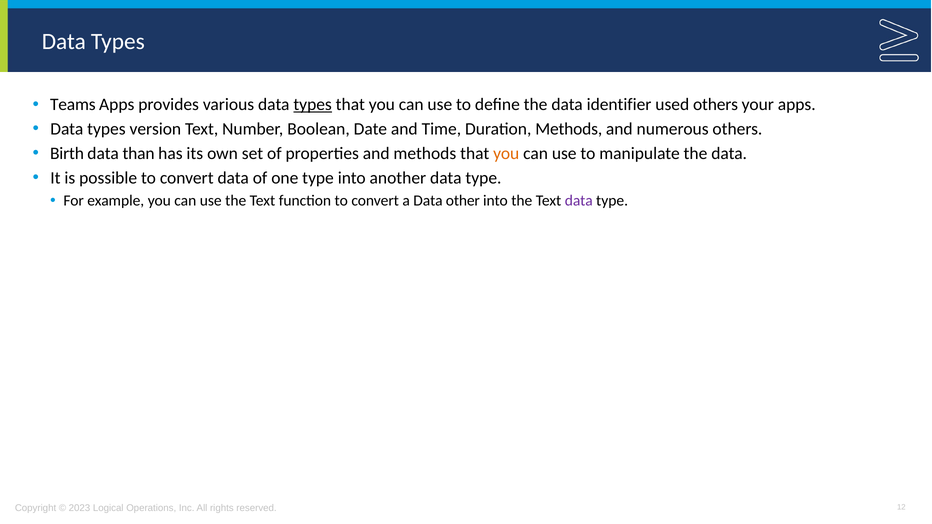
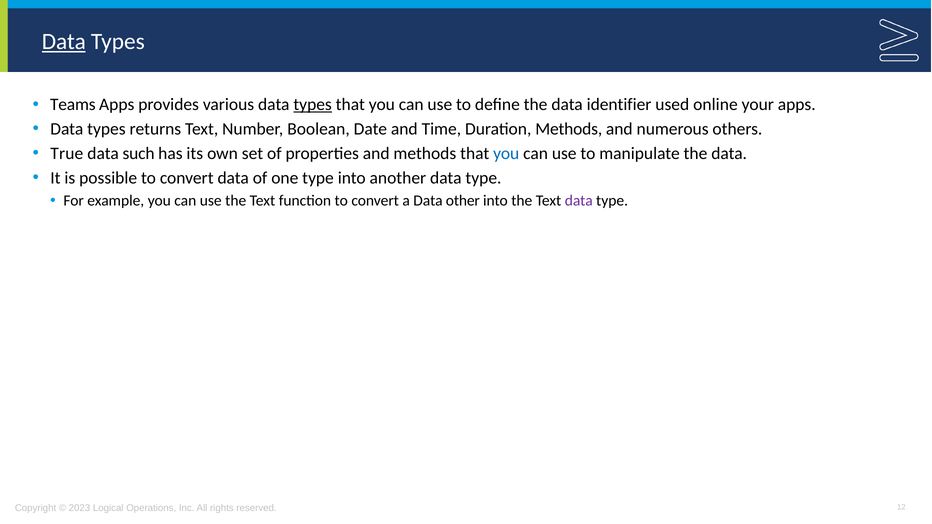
Data underline: none -> present (64, 42)
used others: others -> online (715, 105)
version: version -> returns (155, 129)
Birth: Birth -> True (67, 154)
than: than -> such (139, 154)
you colour: orange -> blue (506, 154)
